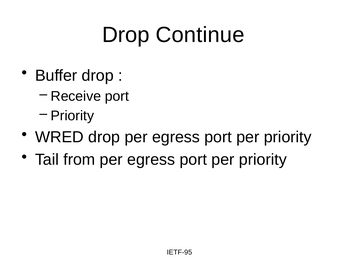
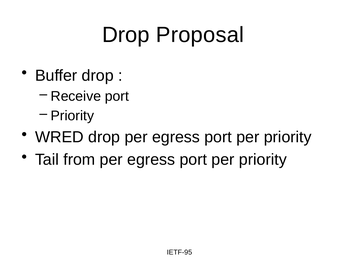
Continue: Continue -> Proposal (200, 35)
